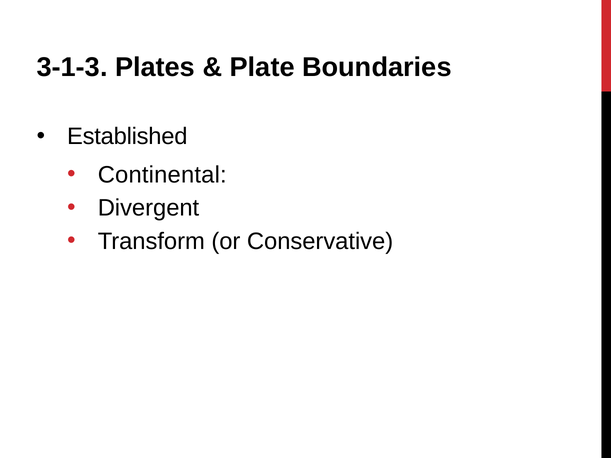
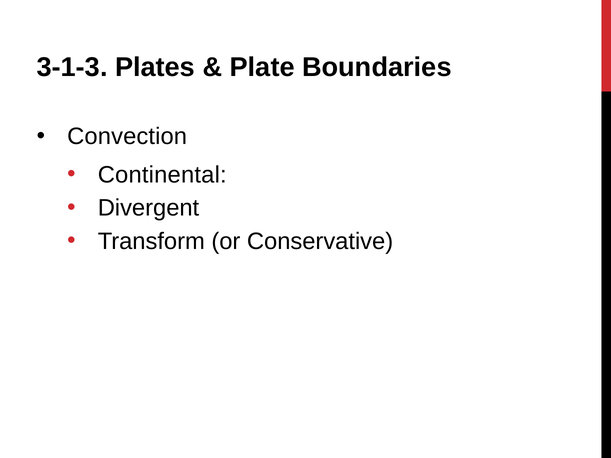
Established: Established -> Convection (127, 137)
